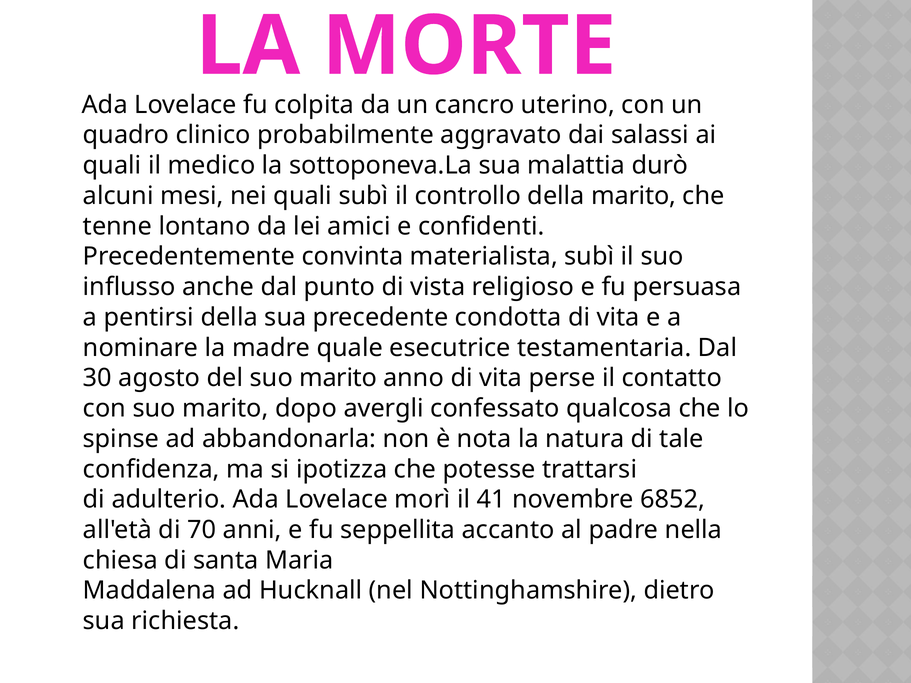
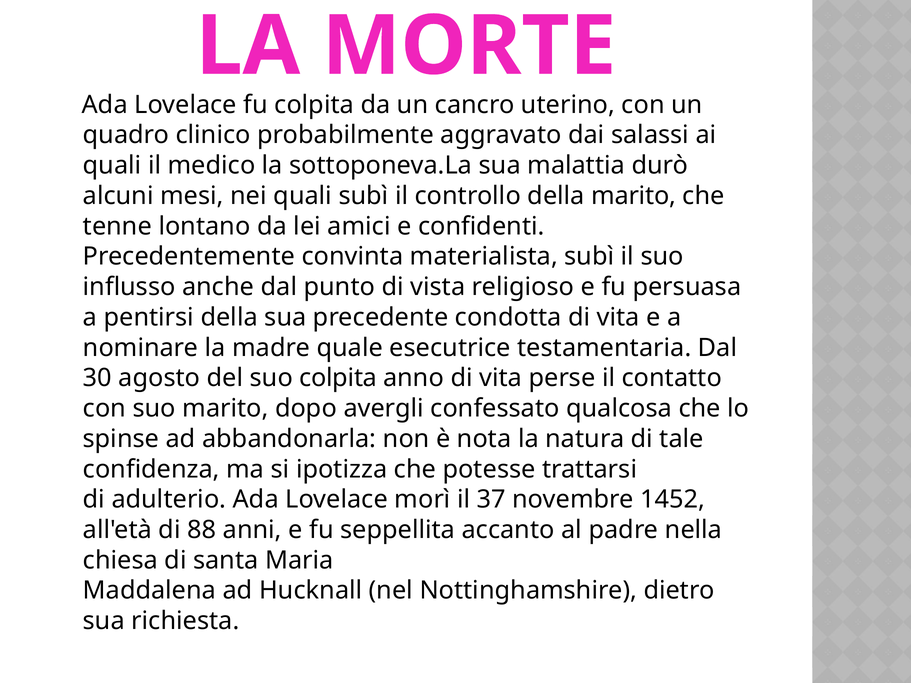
del suo marito: marito -> colpita (338, 378)
41: 41 -> 37 (491, 500)
6852: 6852 -> 1452 (673, 500)
70: 70 -> 88 (202, 530)
